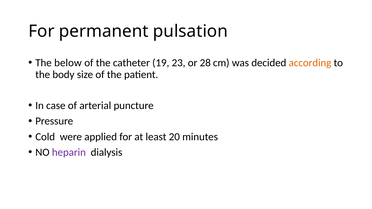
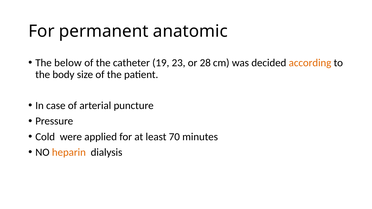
pulsation: pulsation -> anatomic (190, 31)
20: 20 -> 70 (174, 137)
heparin colour: purple -> orange (69, 152)
